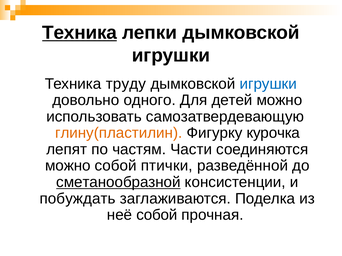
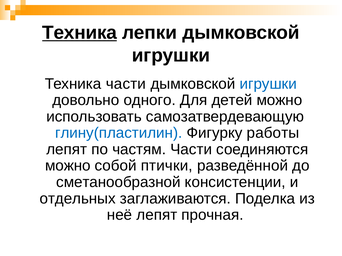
Техника труду: труду -> части (126, 84)
глину(пластилин colour: orange -> blue (119, 133)
курочка: курочка -> работы (273, 133)
сметанообразной underline: present -> none (118, 182)
побуждать: побуждать -> отдельных (78, 199)
неё собой: собой -> лепят (157, 215)
